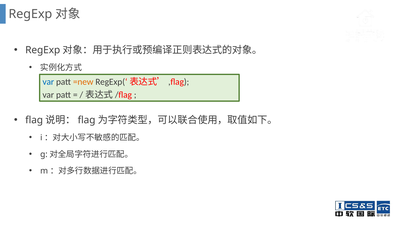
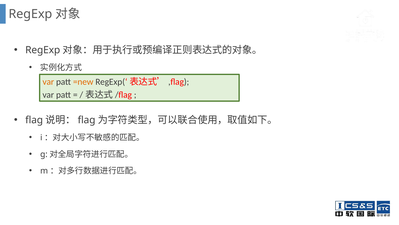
var colour: blue -> orange (48, 82)
